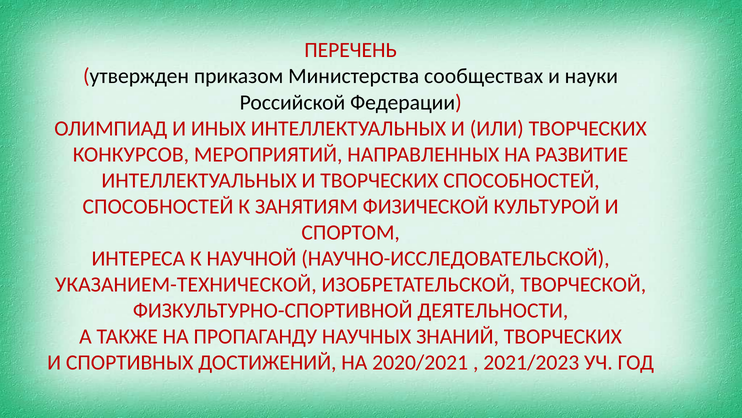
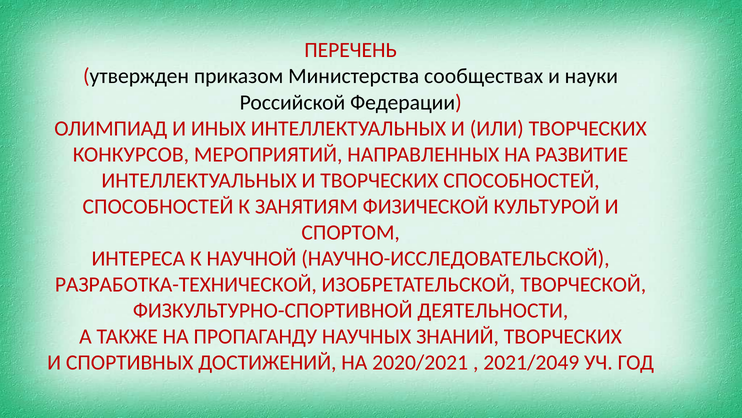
УКАЗАНИЕМ-ТЕХНИЧЕСКОЙ: УКАЗАНИЕМ-ТЕХНИЧЕСКОЙ -> РАЗРАБОТКА-ТЕХНИЧЕСКОЙ (186, 284)
2021/2023: 2021/2023 -> 2021/2049 (531, 362)
